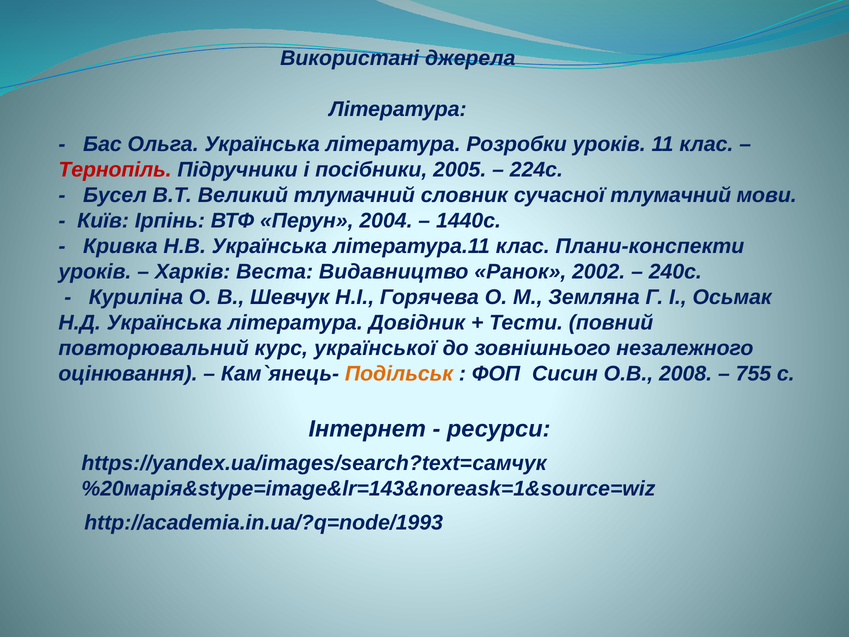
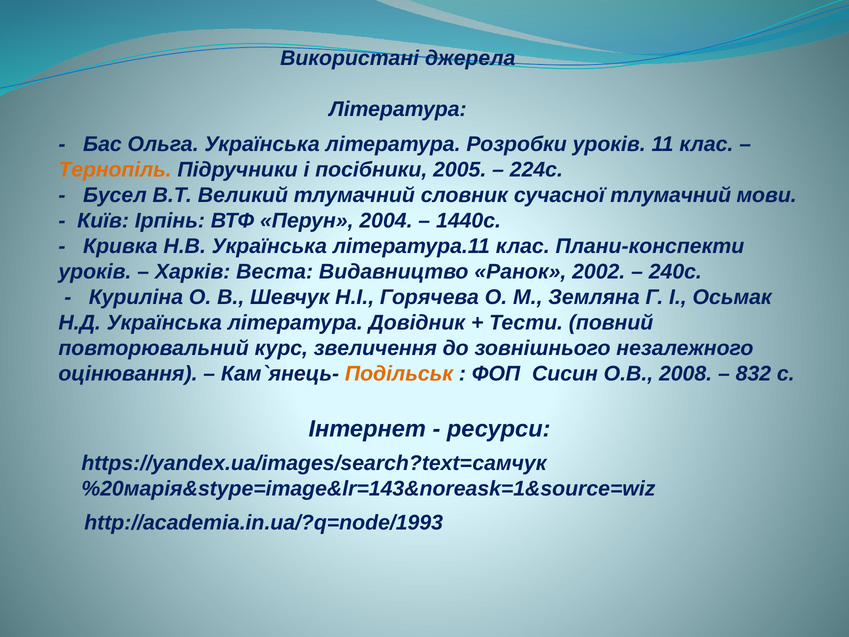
Тернопіль colour: red -> orange (115, 170)
української: української -> звеличення (375, 348)
755: 755 -> 832 (753, 374)
